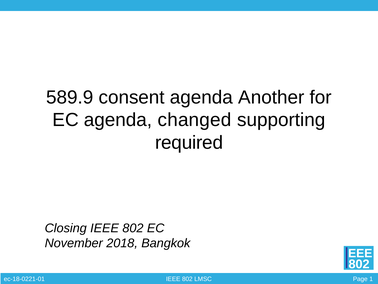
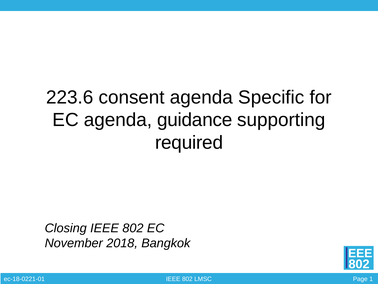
589.9: 589.9 -> 223.6 (70, 97)
Another: Another -> Specific (271, 97)
changed: changed -> guidance (195, 120)
